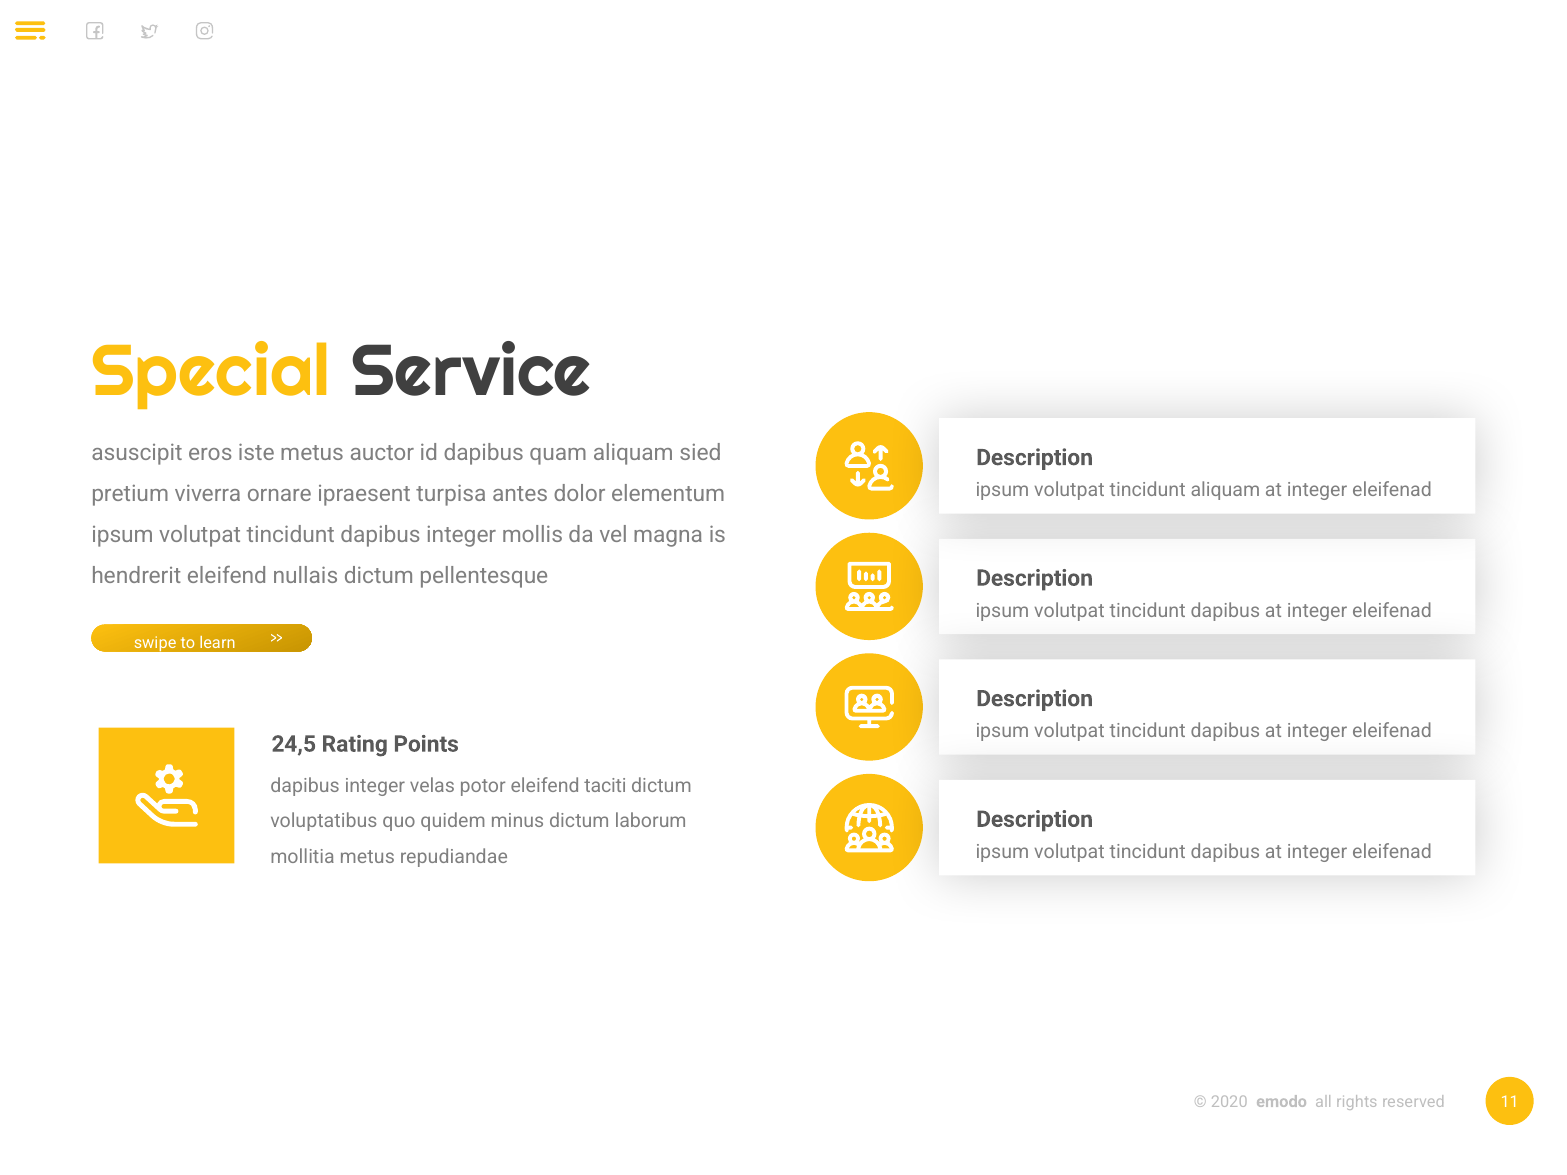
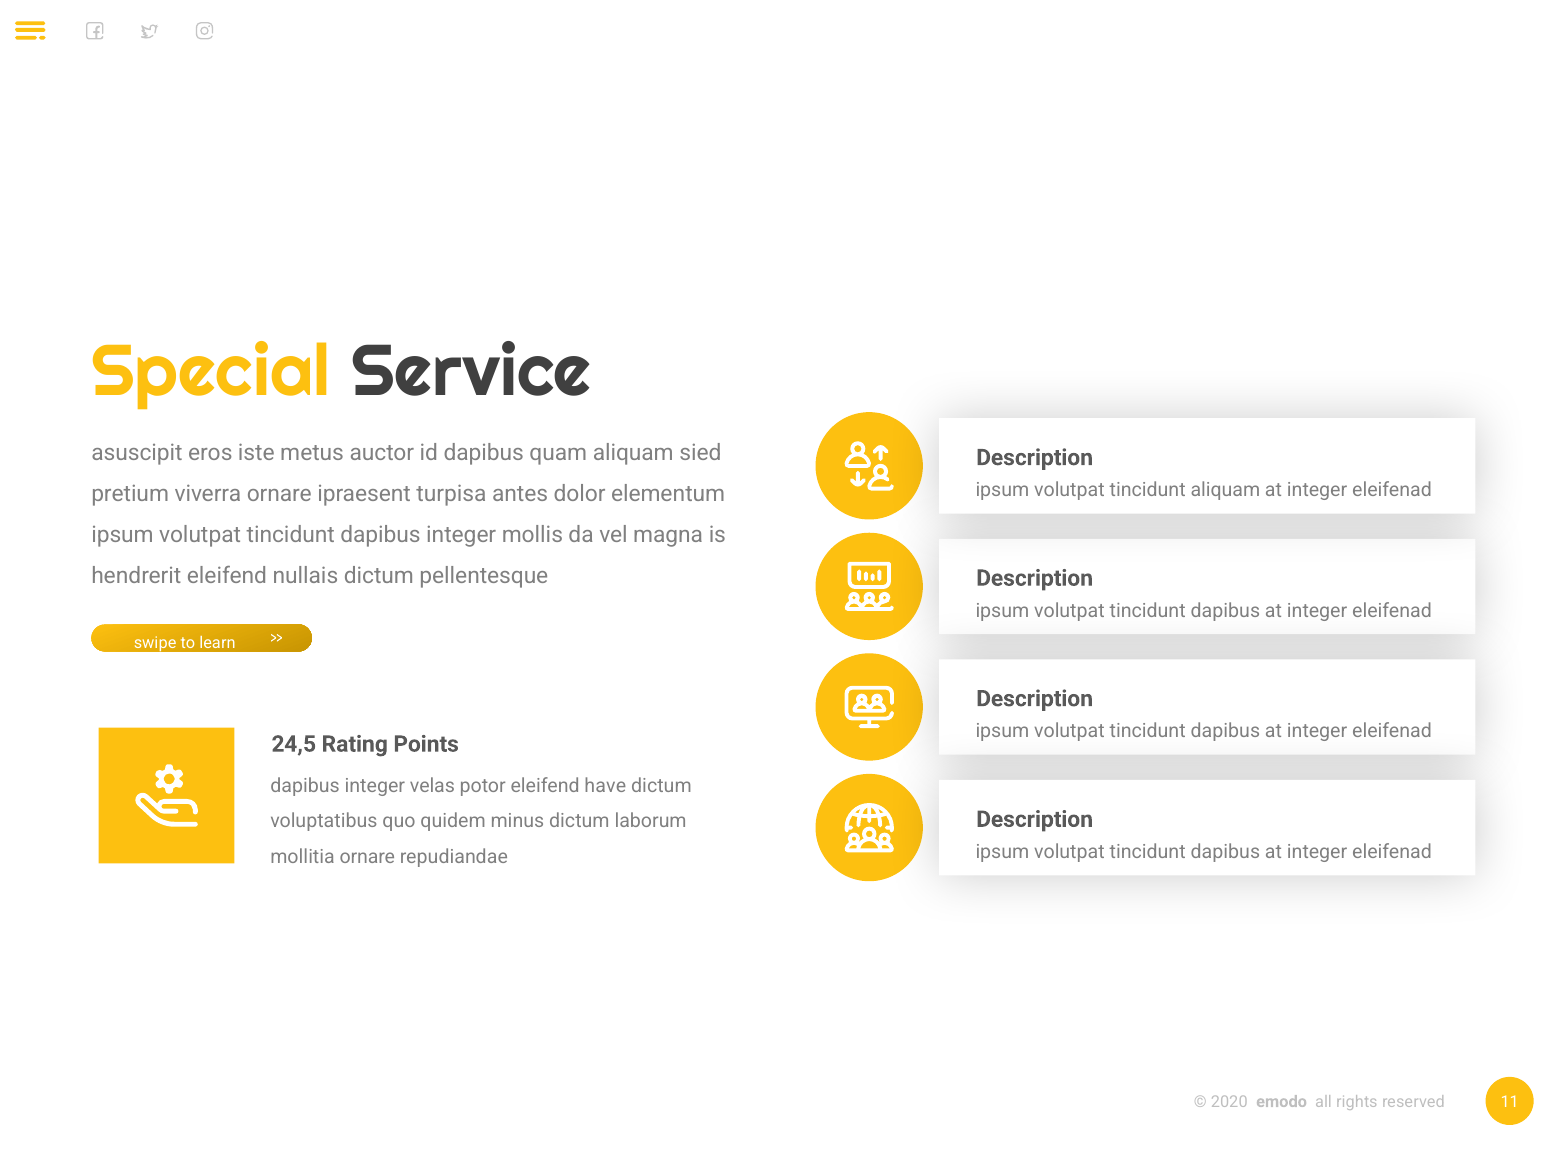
taciti: taciti -> have (605, 786)
mollitia metus: metus -> ornare (367, 857)
